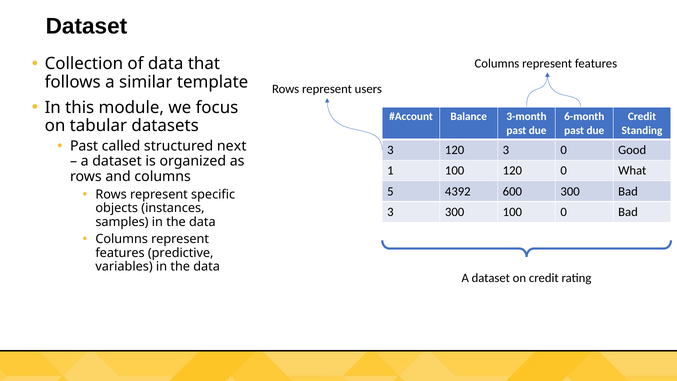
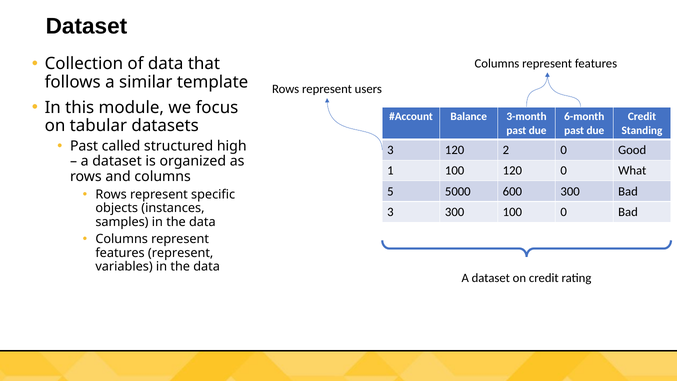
next: next -> high (232, 146)
120 3: 3 -> 2 (506, 150)
4392: 4392 -> 5000 (458, 191)
features predictive: predictive -> represent (181, 253)
